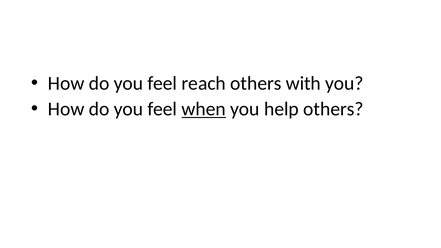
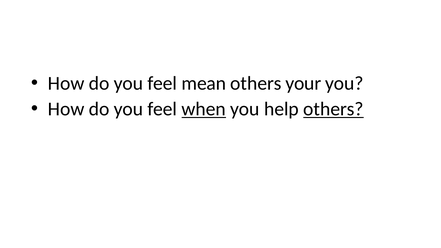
reach: reach -> mean (204, 83)
with: with -> your (303, 83)
others underline: none -> present (333, 109)
